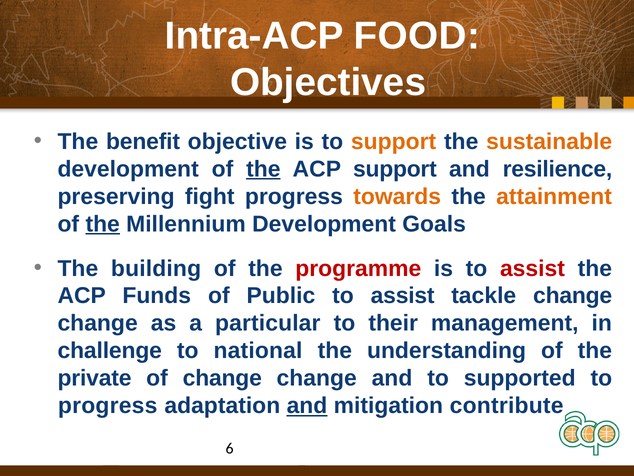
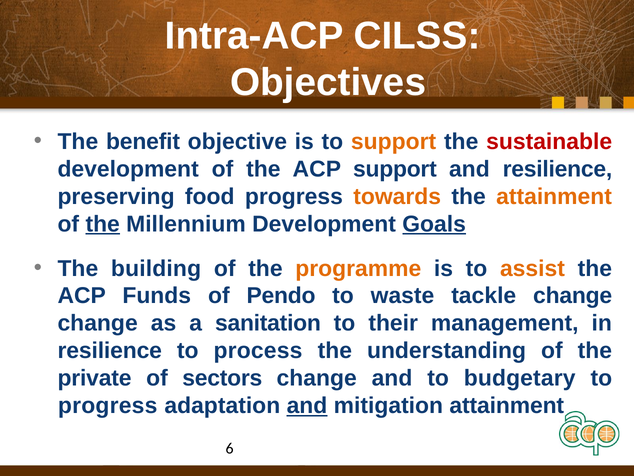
FOOD: FOOD -> CILSS (417, 36)
sustainable colour: orange -> red (549, 141)
the underline: present -> none (263, 169)
fight: fight -> food (210, 196)
Goals underline: none -> present (434, 224)
programme colour: red -> orange (358, 268)
assist colour: red -> orange (532, 268)
Public: Public -> Pendo (281, 296)
assist: assist -> waste (403, 296)
particular: particular -> sanitation (268, 323)
challenge: challenge -> resilience (110, 351)
national: national -> process (258, 351)
of change: change -> sectors (222, 378)
supported: supported -> budgetary (520, 378)
mitigation contribute: contribute -> attainment (507, 405)
